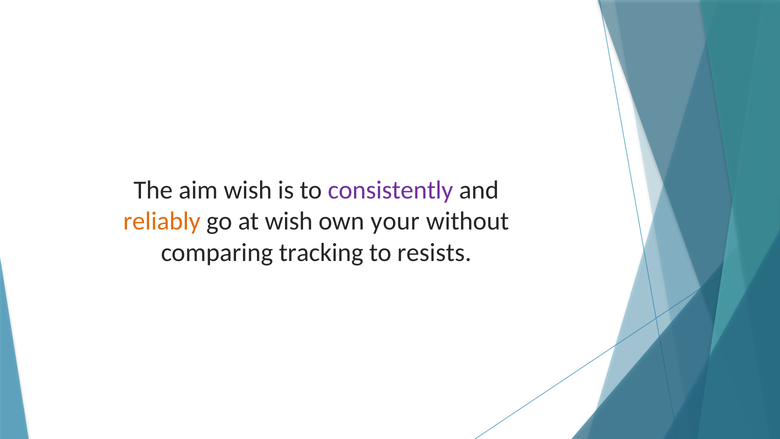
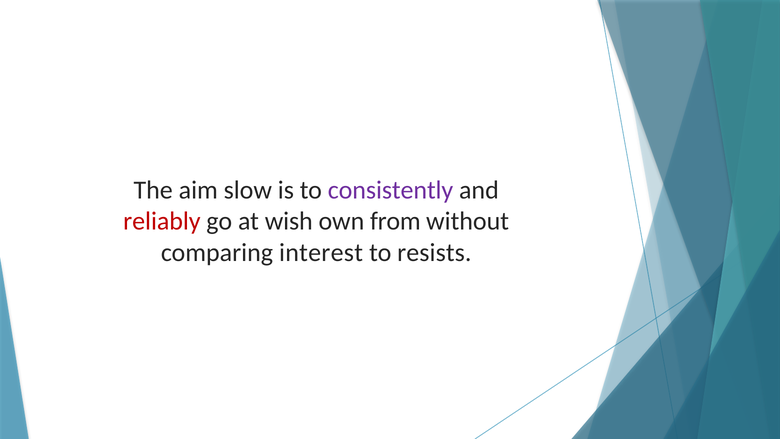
aim wish: wish -> slow (248, 190)
reliably colour: orange -> red (162, 221)
your: your -> from (395, 221)
tracking: tracking -> interest (321, 252)
